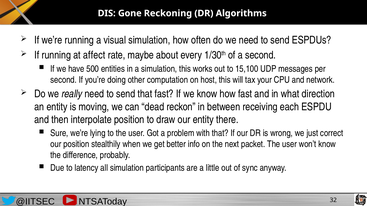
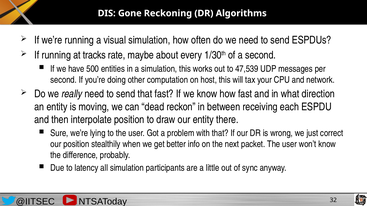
affect: affect -> tracks (94, 55)
15,100: 15,100 -> 47,539 (247, 69)
